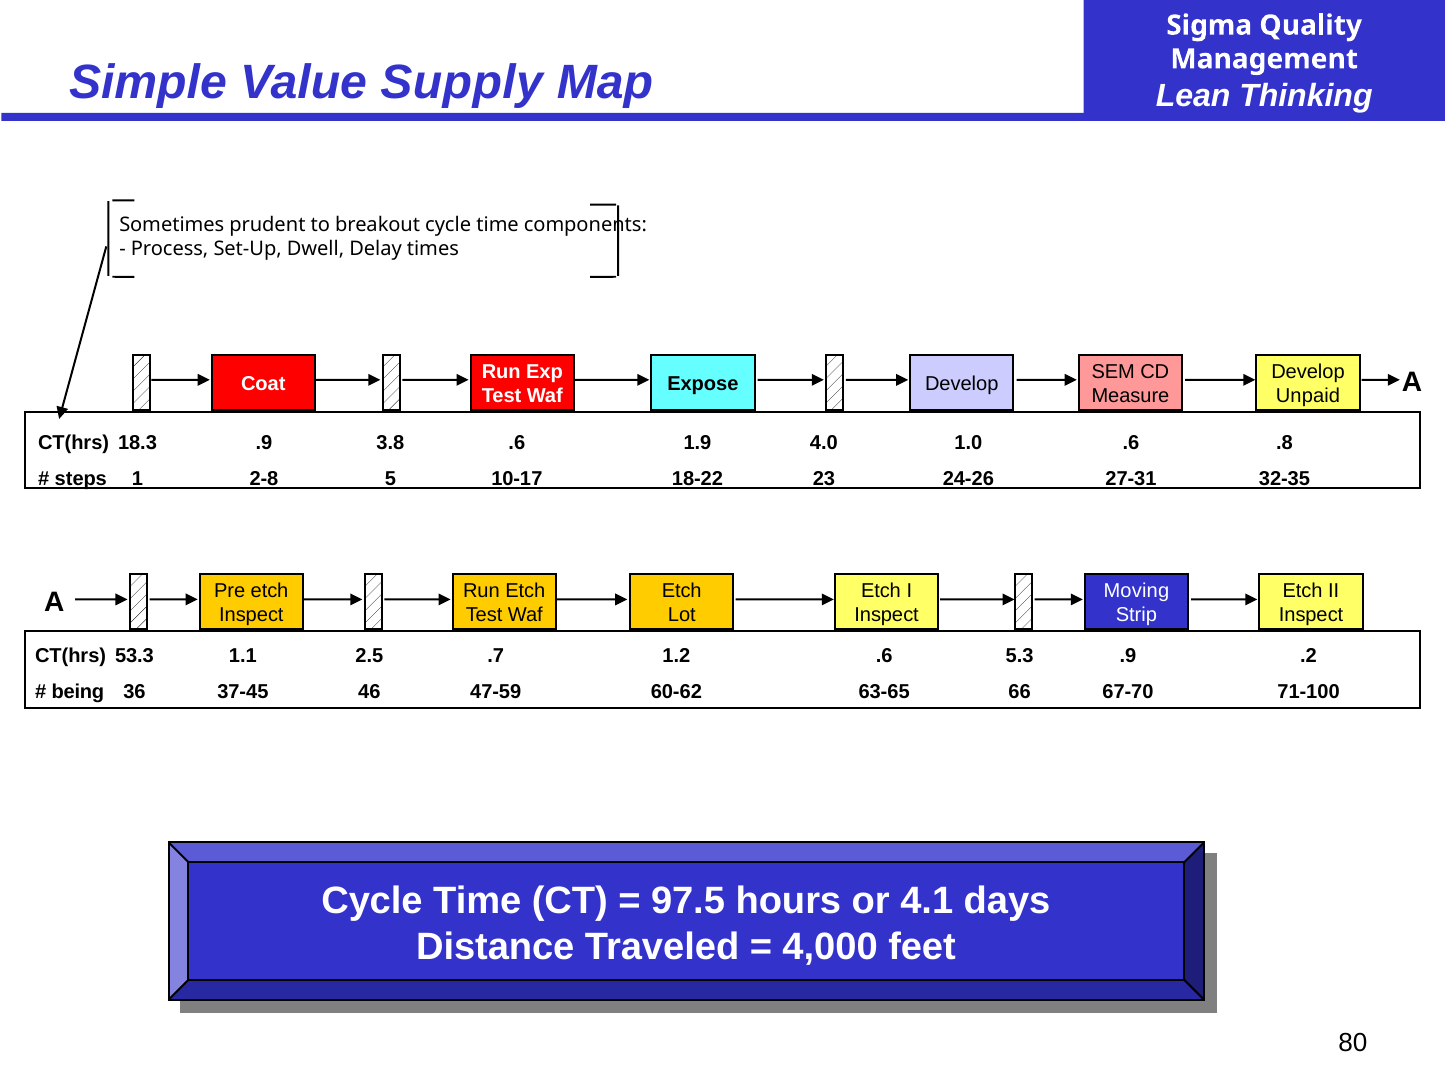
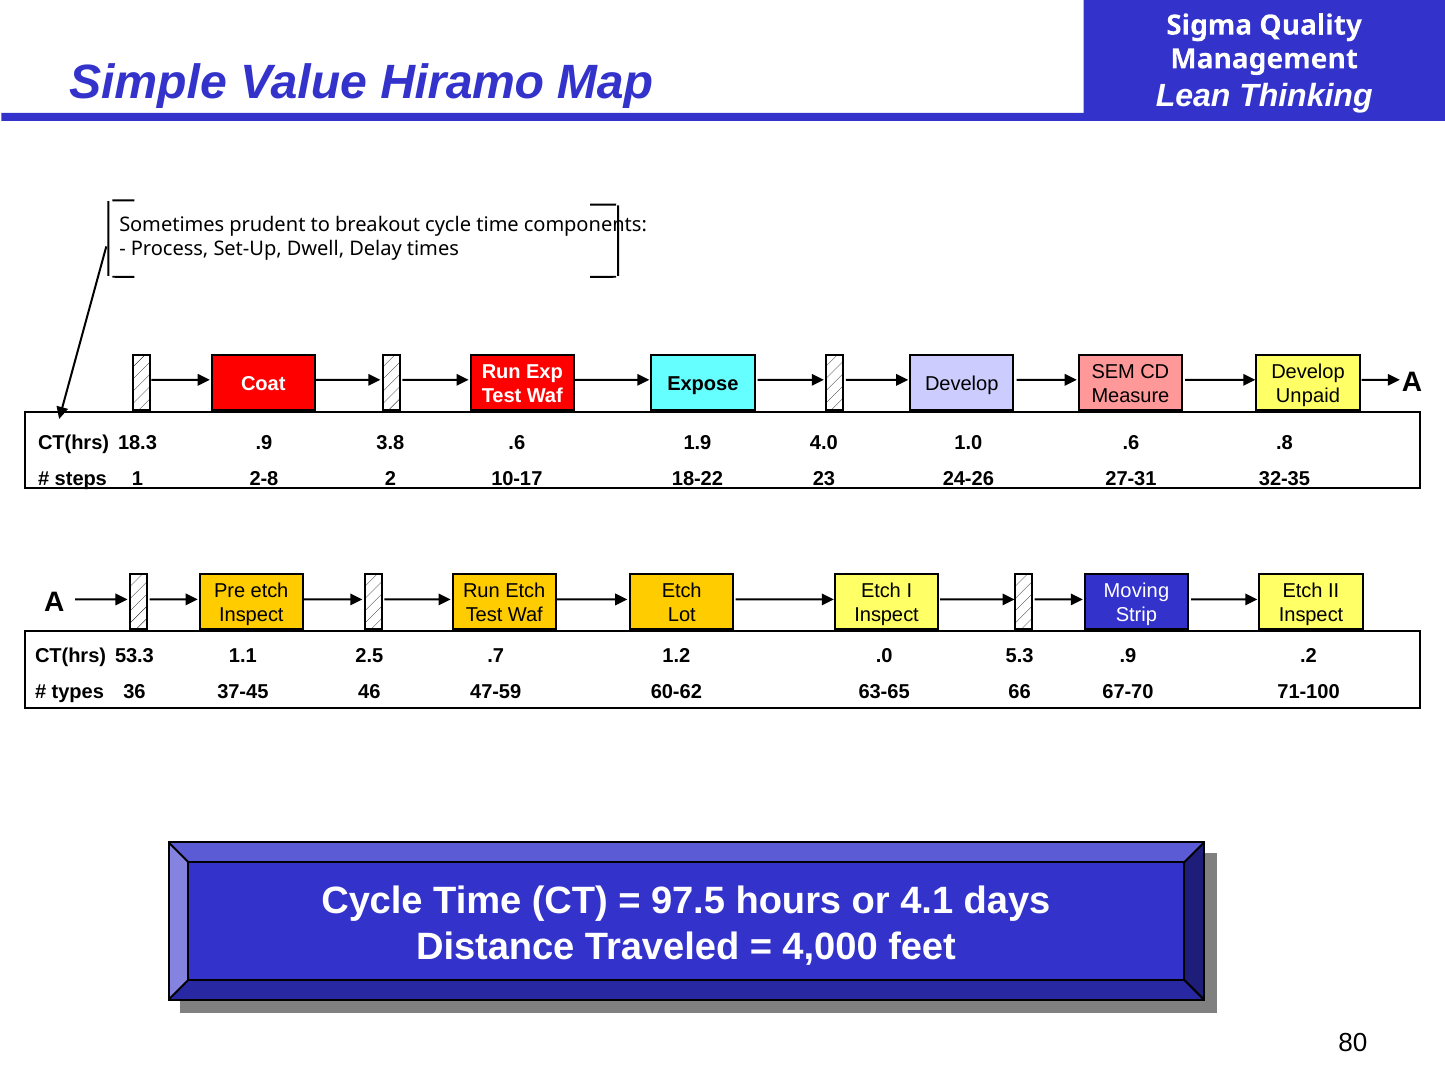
Supply: Supply -> Hiramo (462, 83)
5: 5 -> 2 (390, 479)
1.2 .6: .6 -> .0 (884, 657)
being: being -> types (78, 693)
